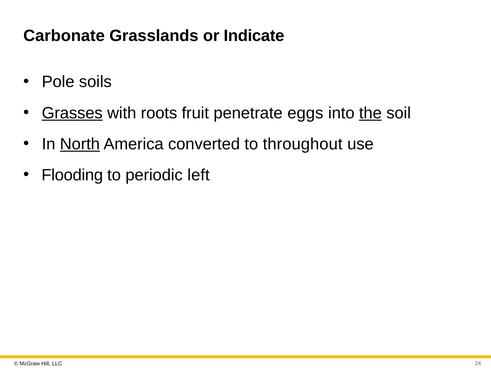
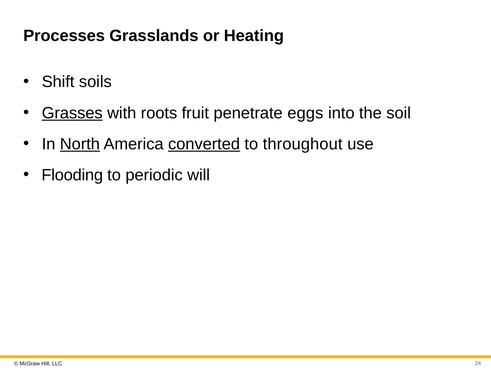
Carbonate: Carbonate -> Processes (64, 36)
Indicate: Indicate -> Heating (254, 36)
Pole: Pole -> Shift (58, 82)
the underline: present -> none (370, 113)
converted underline: none -> present (204, 144)
left: left -> will (199, 175)
